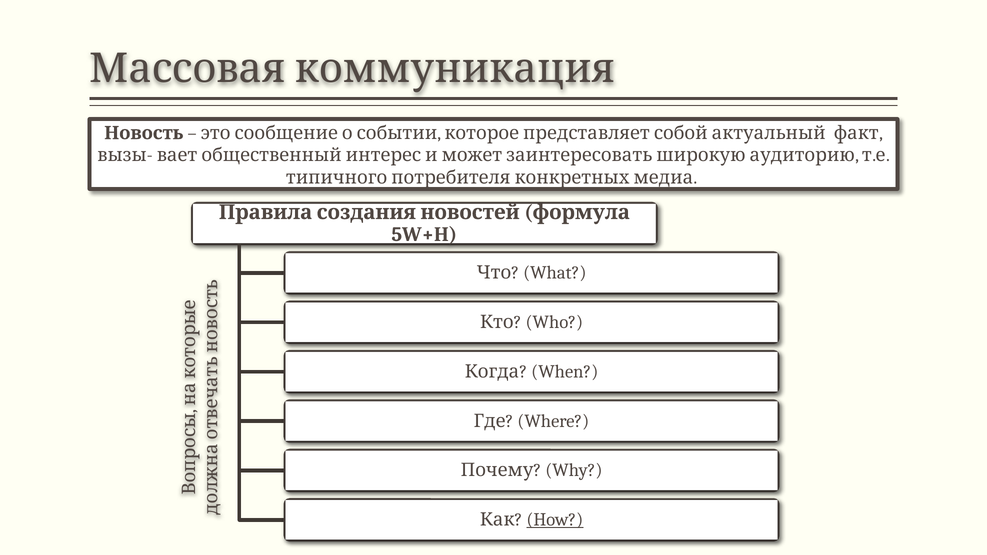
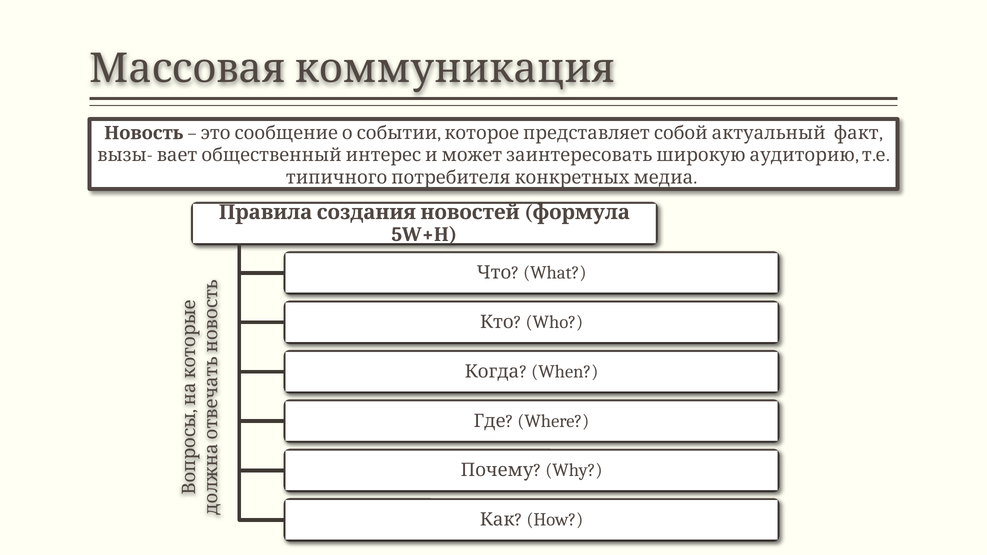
How underline: present -> none (555, 520)
